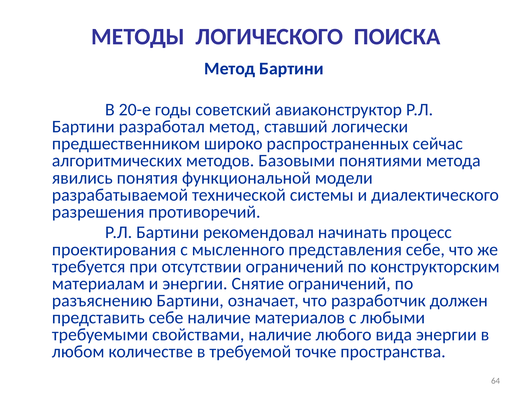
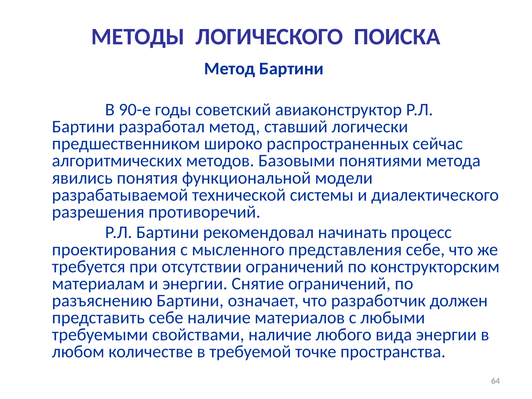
20-е: 20-е -> 90-е (135, 110)
